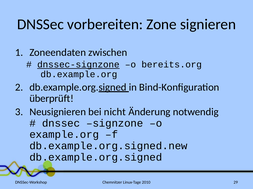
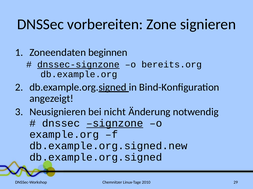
zwischen: zwischen -> beginnen (108, 53)
überprüft: überprüft -> angezeigt (52, 99)
signzone underline: none -> present (115, 124)
